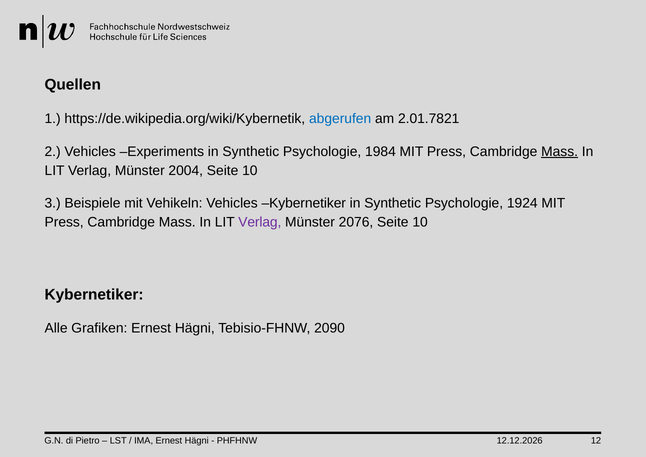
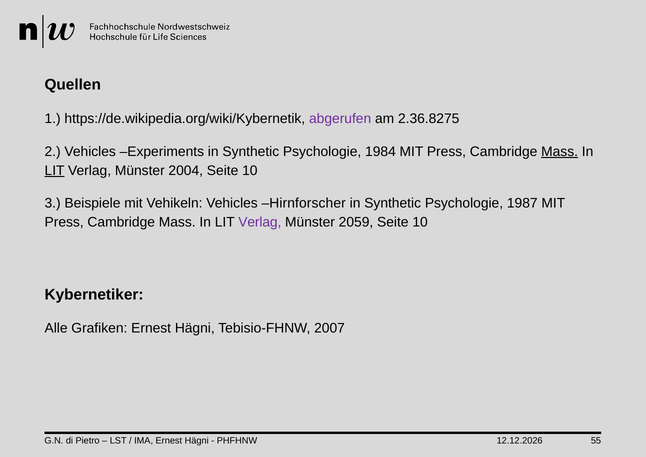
abgerufen colour: blue -> purple (340, 119)
2.01.7821: 2.01.7821 -> 2.36.8275 (429, 119)
LIT underline: none -> present (55, 170)
Vehicles Kybernetiker: Kybernetiker -> Hirnforscher (304, 203)
1924: 1924 -> 1987 (522, 203)
2076: 2076 -> 2059 (356, 222)
2090: 2090 -> 2007 (330, 328)
12: 12 -> 55 (596, 441)
